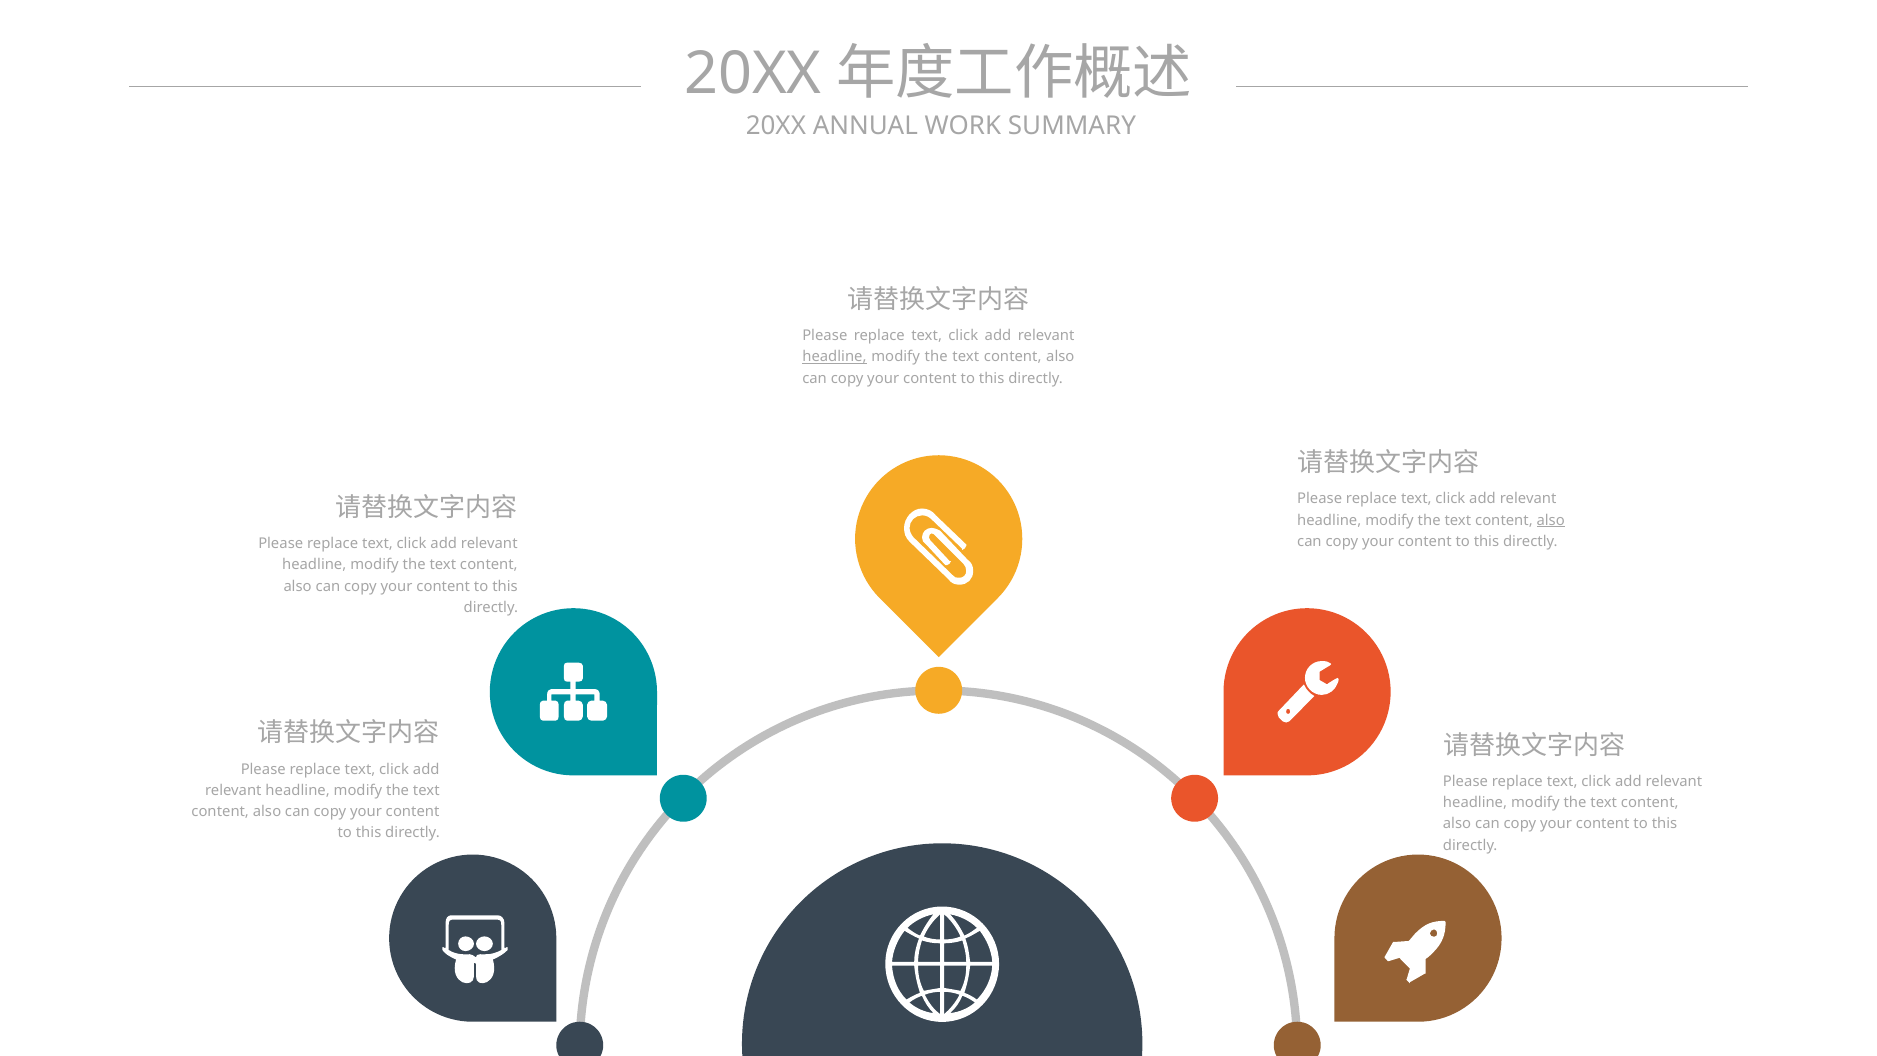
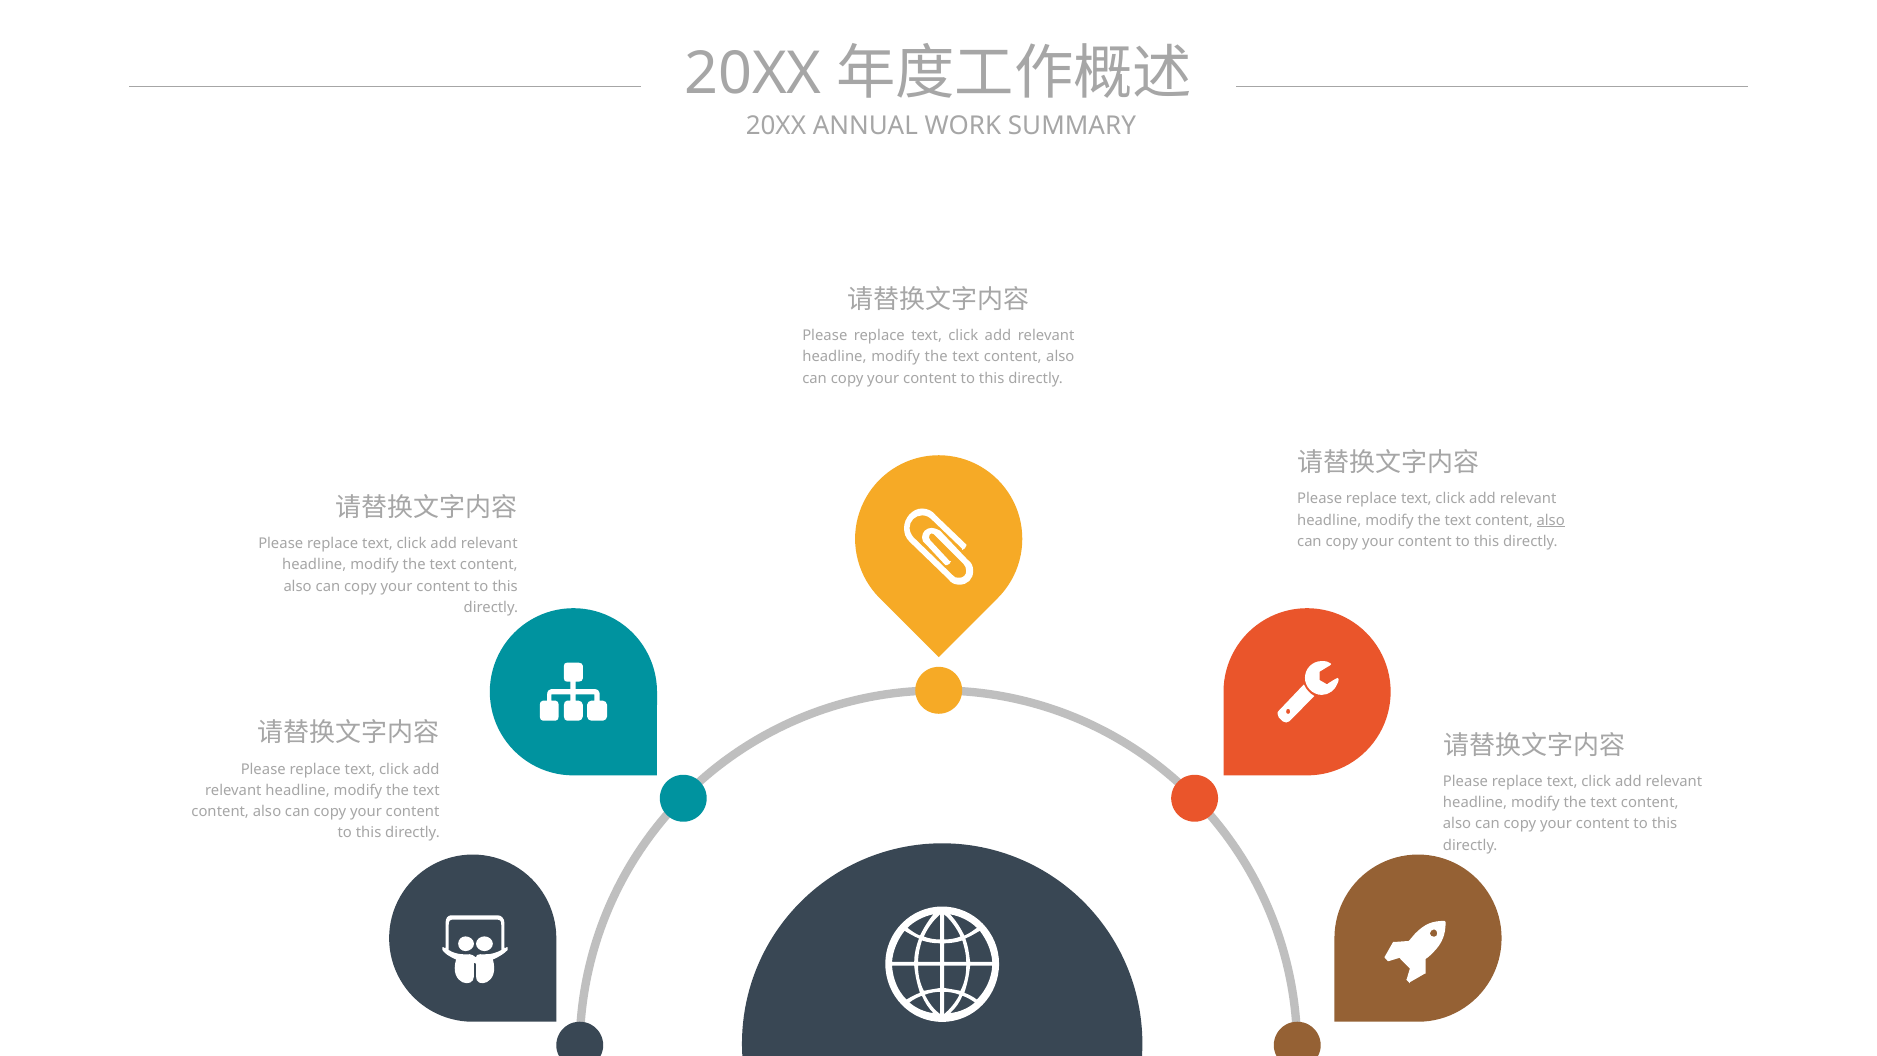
headline underline: present -> none (834, 357)
